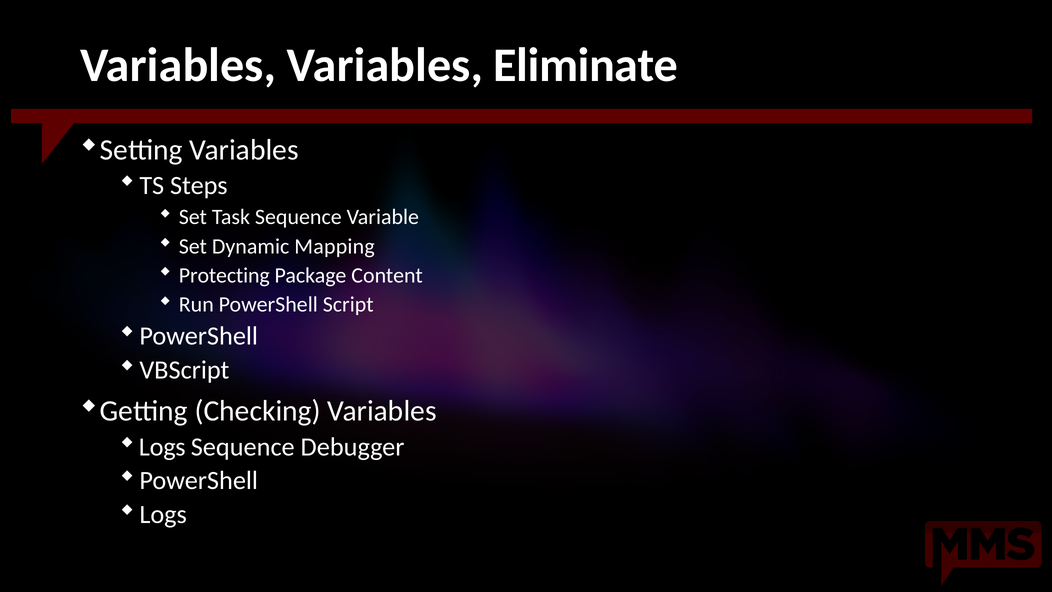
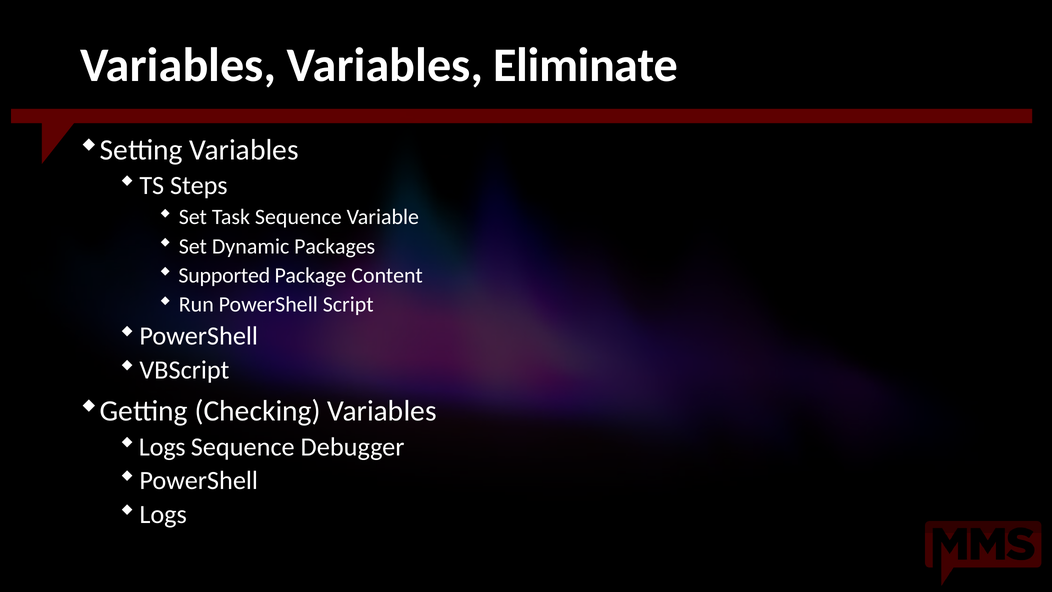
Mapping: Mapping -> Packages (335, 246)
Protecting: Protecting -> Supported (224, 275)
